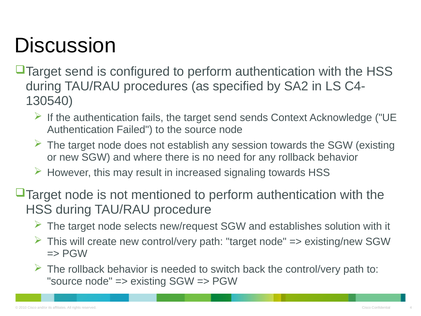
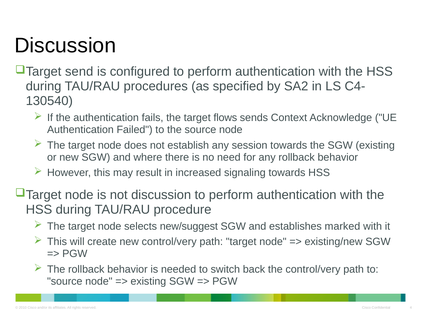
target send: send -> flows (225, 118)
not mentioned: mentioned -> discussion (161, 195)
new/request: new/request -> new/suggest (189, 226)
solution: solution -> marked (342, 226)
